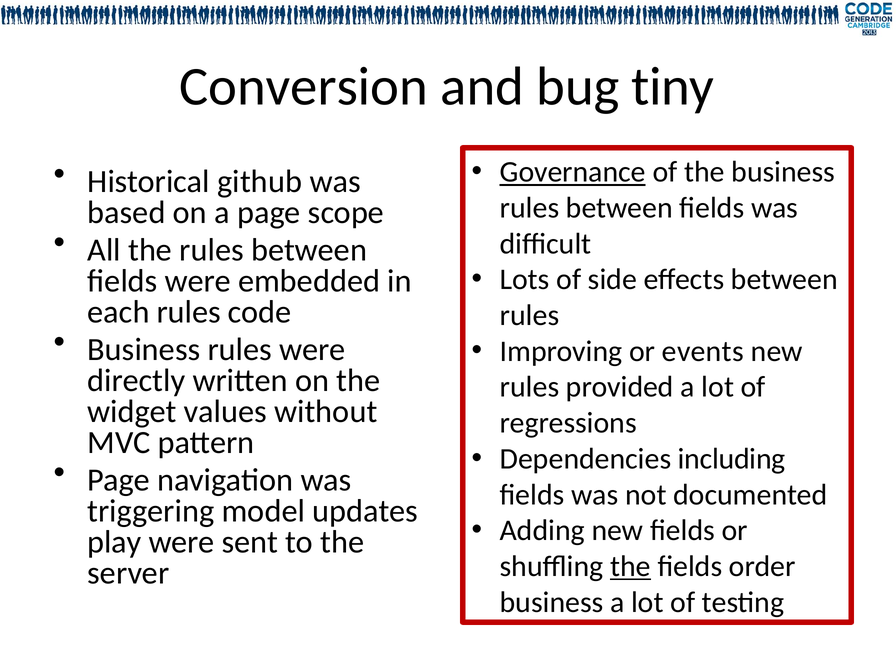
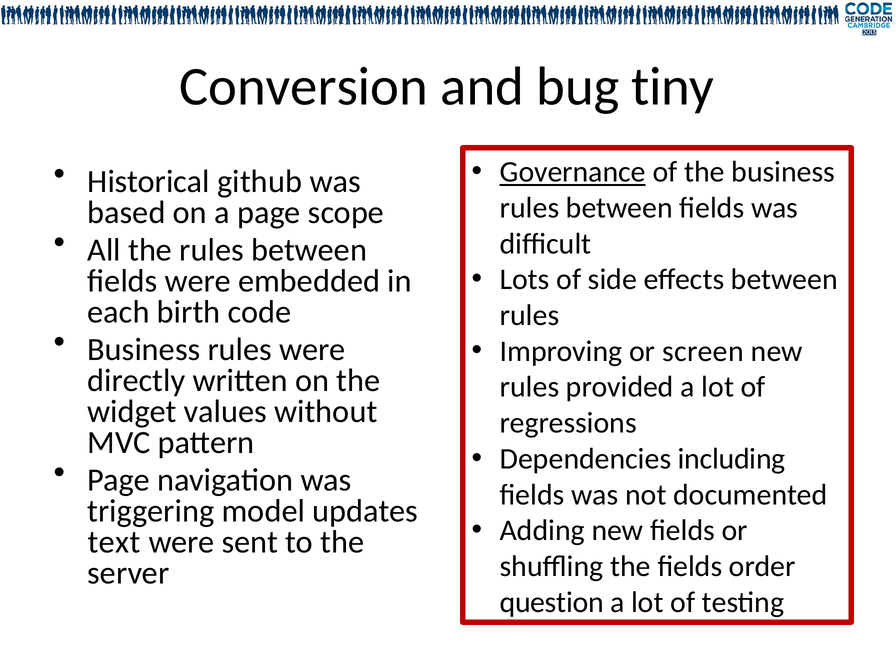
each rules: rules -> birth (189, 312)
events: events -> screen (703, 351)
play: play -> text (114, 542)
the underline: present -> none (630, 566)
business: business -> question (552, 602)
